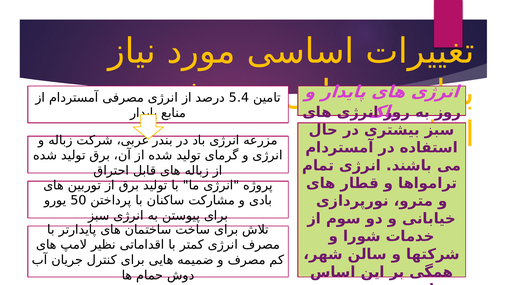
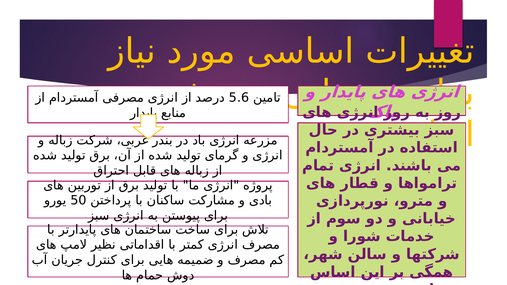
5.4: 5.4 -> 5.6 (239, 98)
